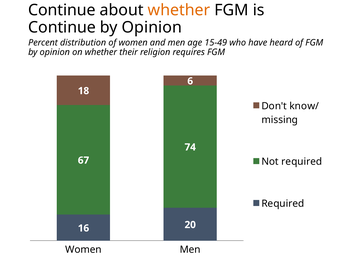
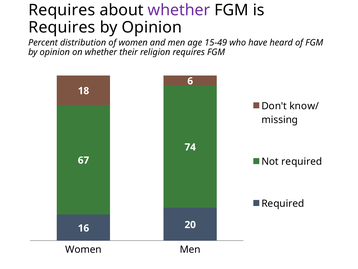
Continue: Continue -> Requires (62, 10)
whether colour: orange -> purple (179, 10)
Continue: Continue -> Requires (62, 27)
